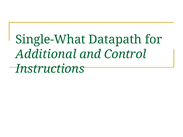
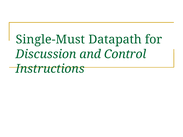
Single-What: Single-What -> Single-Must (50, 40)
Additional: Additional -> Discussion (46, 54)
